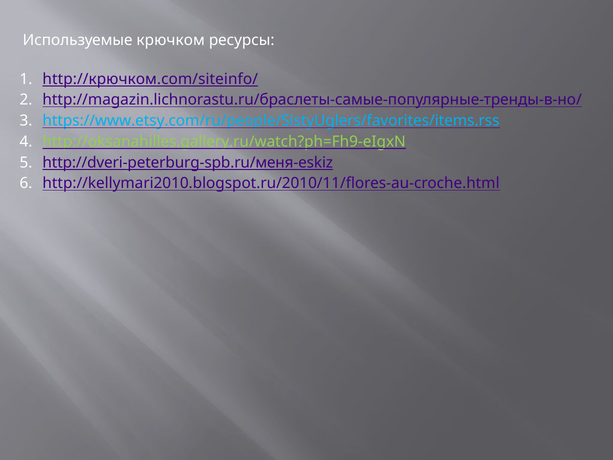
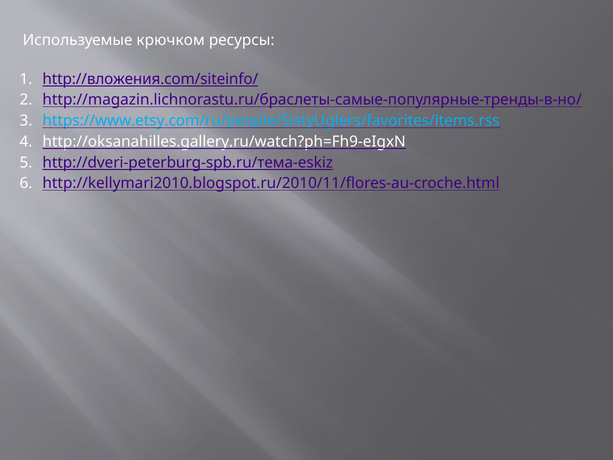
http://крючком.com/siteinfo/: http://крючком.com/siteinfo/ -> http://вложения.com/siteinfo/ (150, 79)
http://oksanahilles.gallery.ru/watch?ph=Fh9-eIgxN colour: light green -> white (224, 142)
http://dveri-peterburg-spb.ru/меня-eskiz: http://dveri-peterburg-spb.ru/меня-eskiz -> http://dveri-peterburg-spb.ru/тема-eskiz (188, 162)
